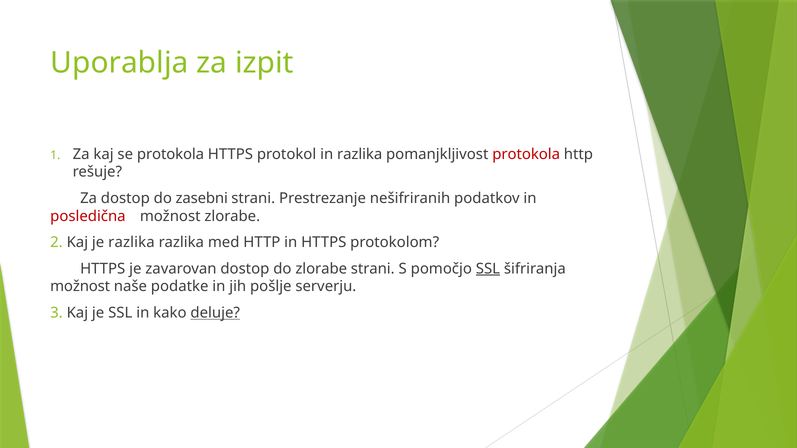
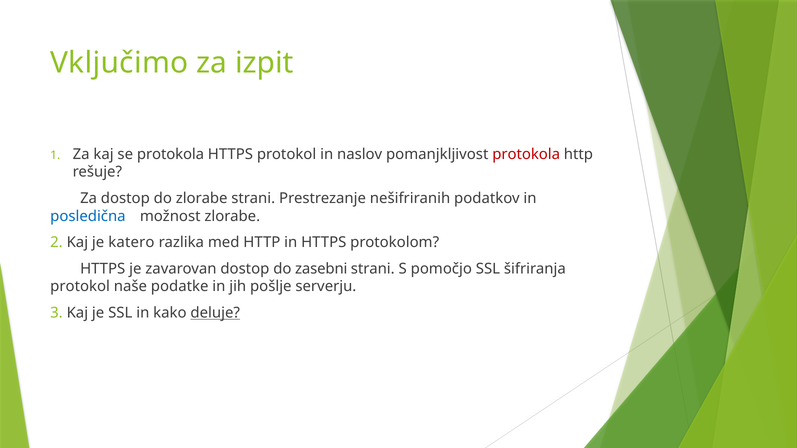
Uporablja: Uporablja -> Vključimo (119, 63)
in razlika: razlika -> naslov (360, 154)
do zasebni: zasebni -> zlorabe (202, 198)
posledična colour: red -> blue (88, 216)
je razlika: razlika -> katero (131, 243)
do zlorabe: zlorabe -> zasebni (321, 269)
SSL underline: present -> none (488, 269)
možnost: možnost -> protokol (80, 287)
